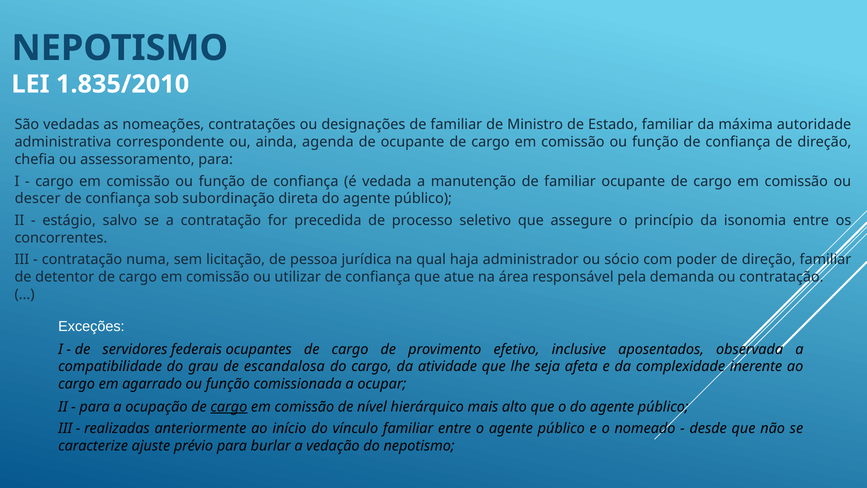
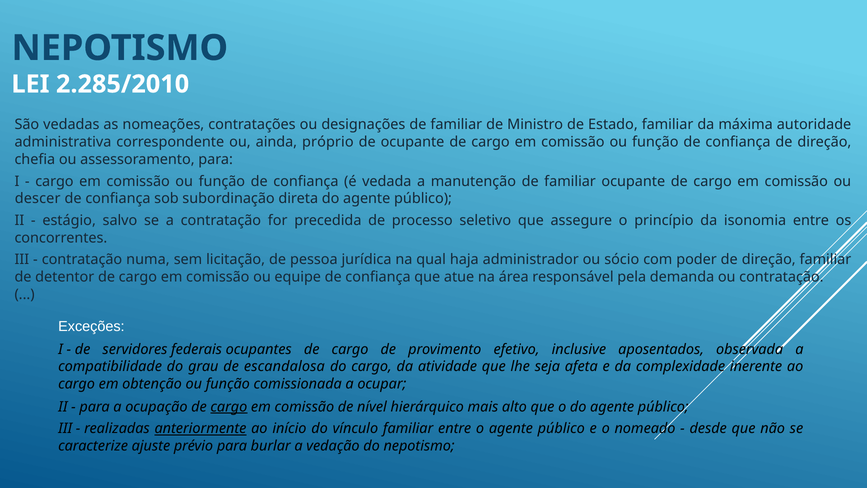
1.835/2010: 1.835/2010 -> 2.285/2010 (123, 84)
agenda: agenda -> próprio (328, 142)
utilizar: utilizar -> equipe (298, 277)
agarrado: agarrado -> obtenção (152, 384)
anteriormente underline: none -> present (200, 428)
